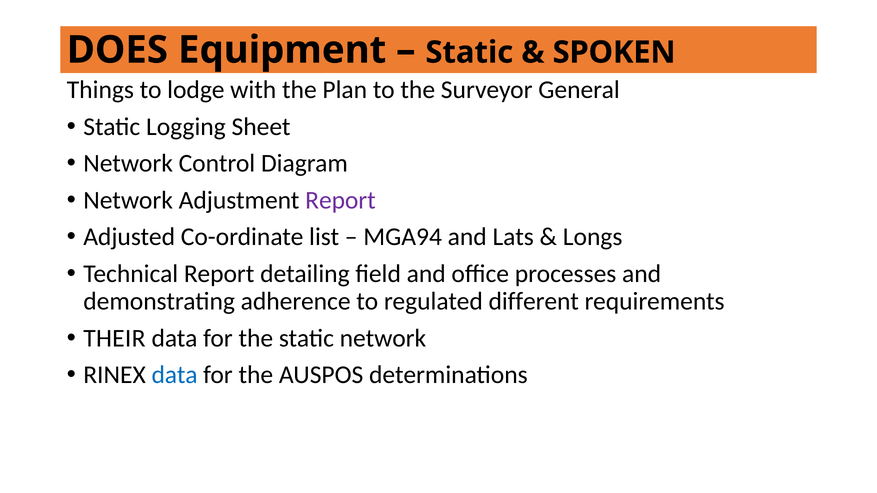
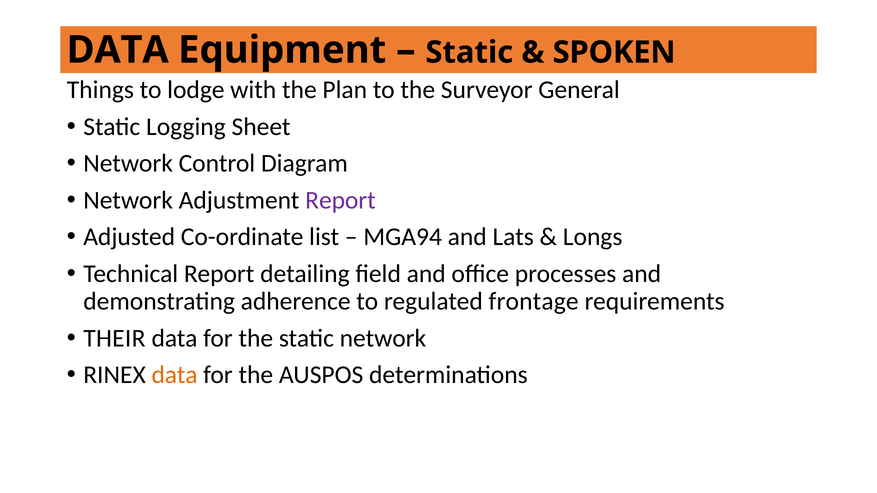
DOES: DOES -> DATA (118, 50)
different: different -> frontage (534, 302)
data colour: blue -> orange (175, 375)
